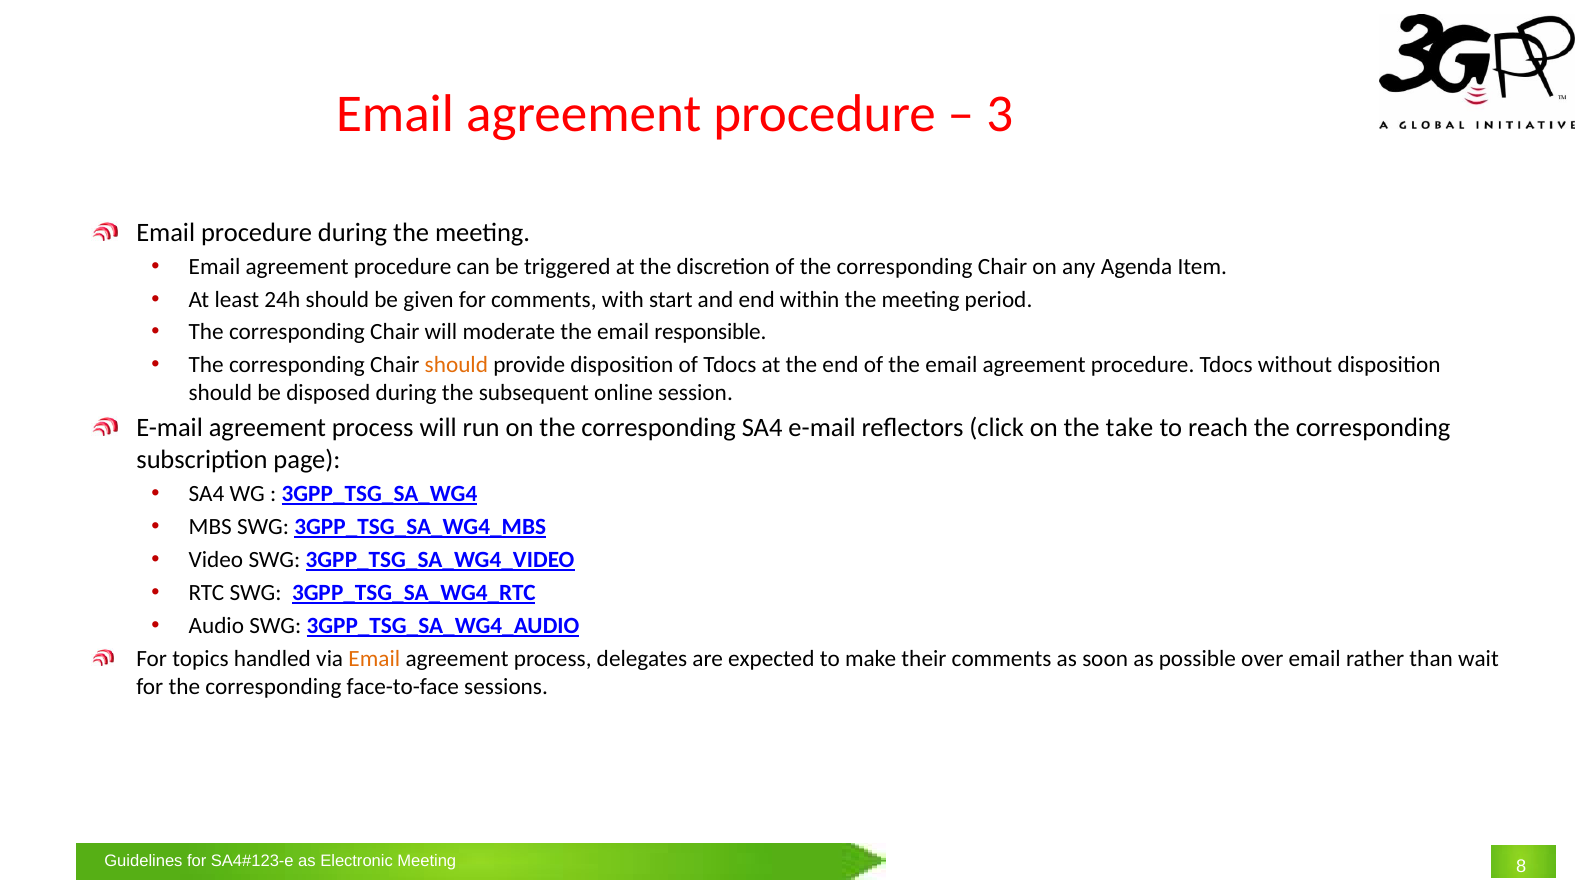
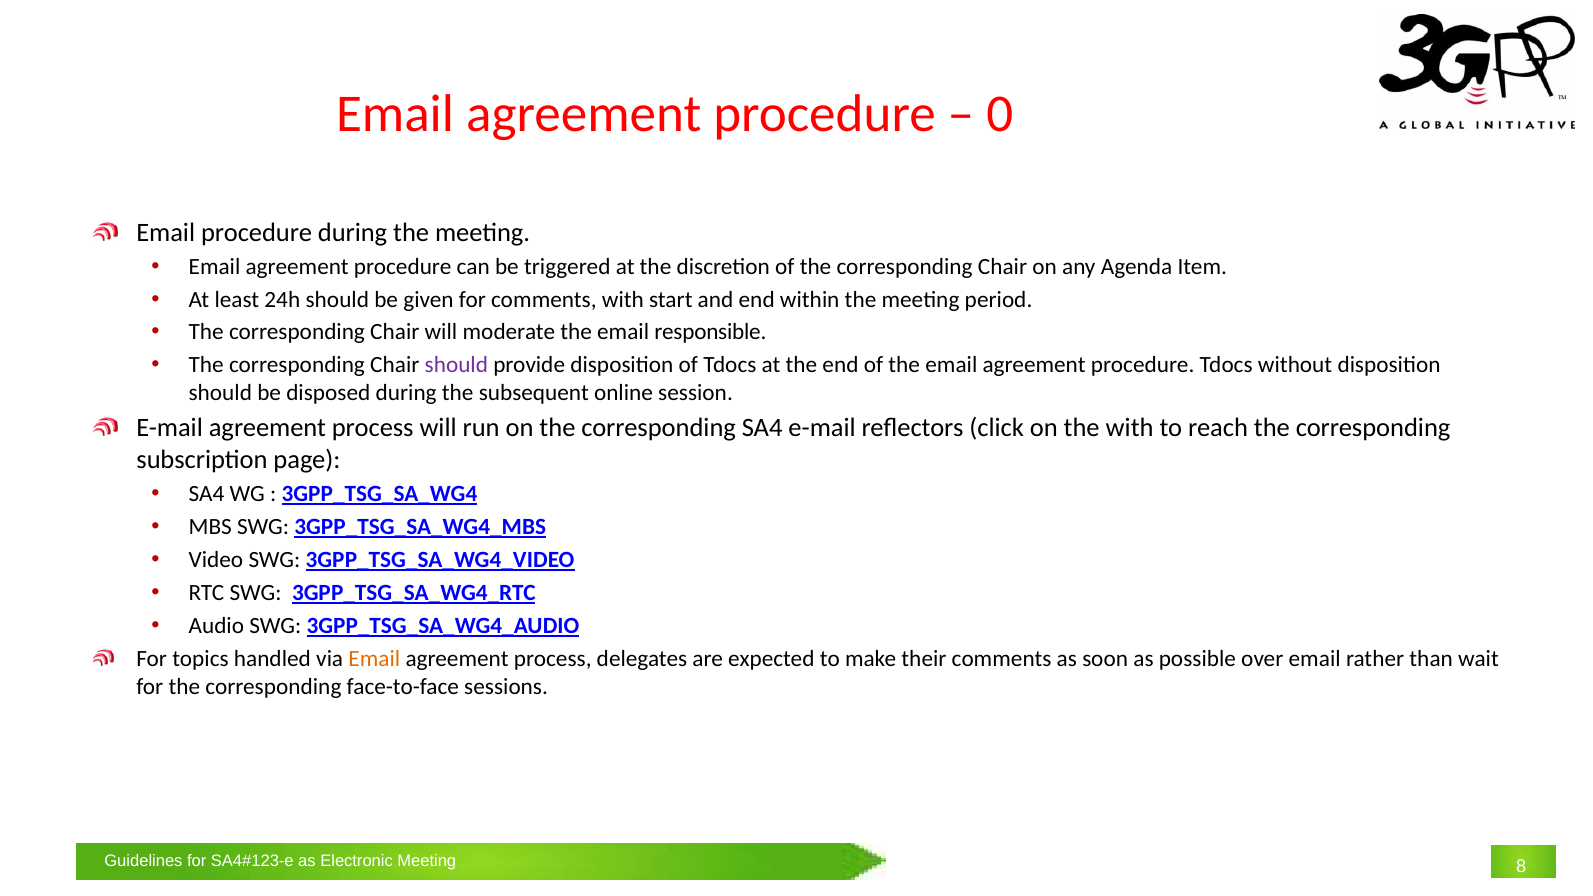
3: 3 -> 0 (1000, 114)
should colour: orange -> purple (456, 365)
the take: take -> with (1130, 428)
